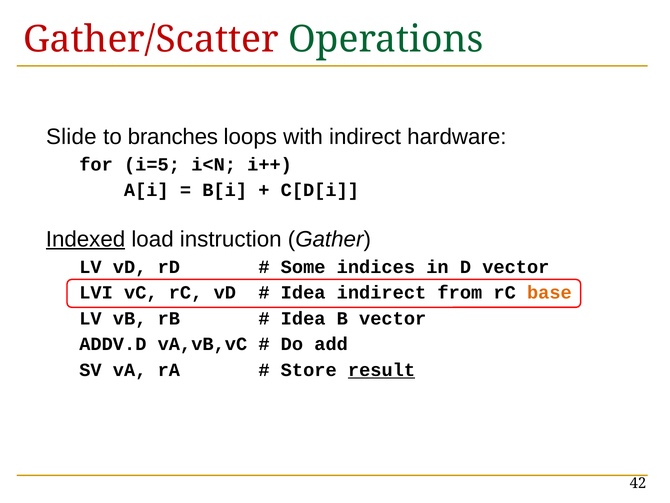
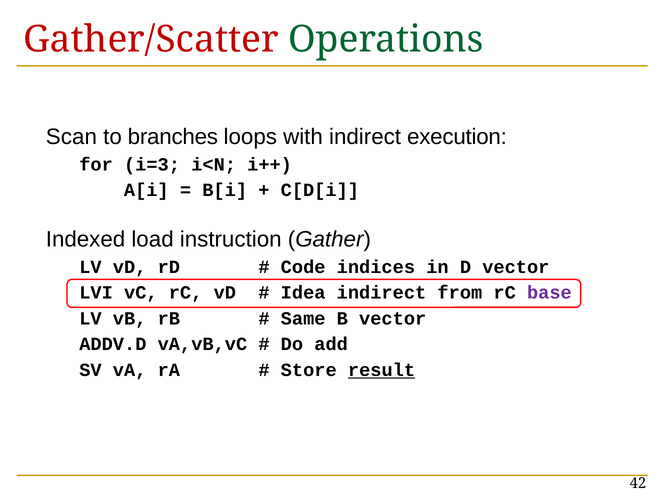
Slide: Slide -> Scan (71, 137)
hardware: hardware -> execution (457, 137)
i=5: i=5 -> i=3 (152, 164)
Indexed underline: present -> none (86, 239)
Some: Some -> Code (303, 267)
base colour: orange -> purple (549, 292)
Idea: Idea -> Same (303, 318)
